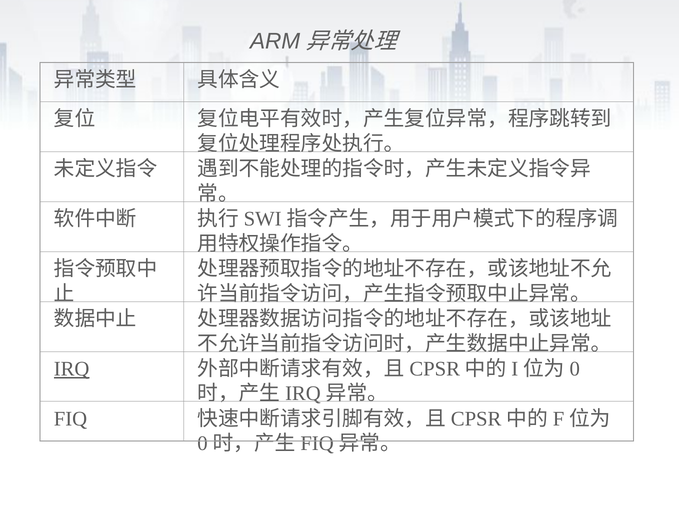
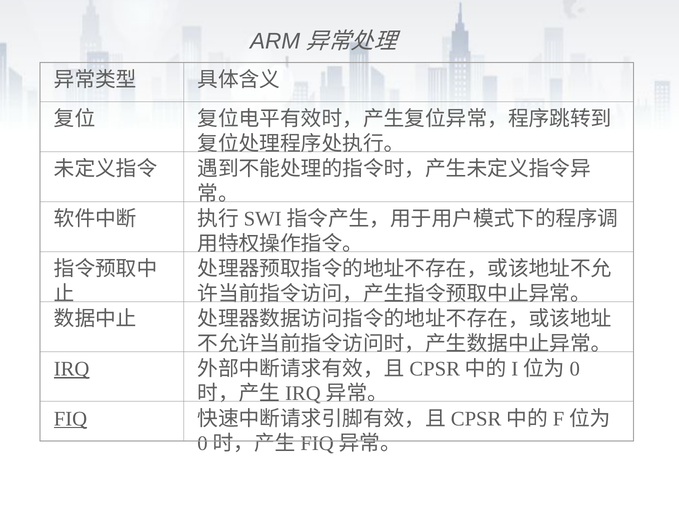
FIQ underline: none -> present (70, 419)
